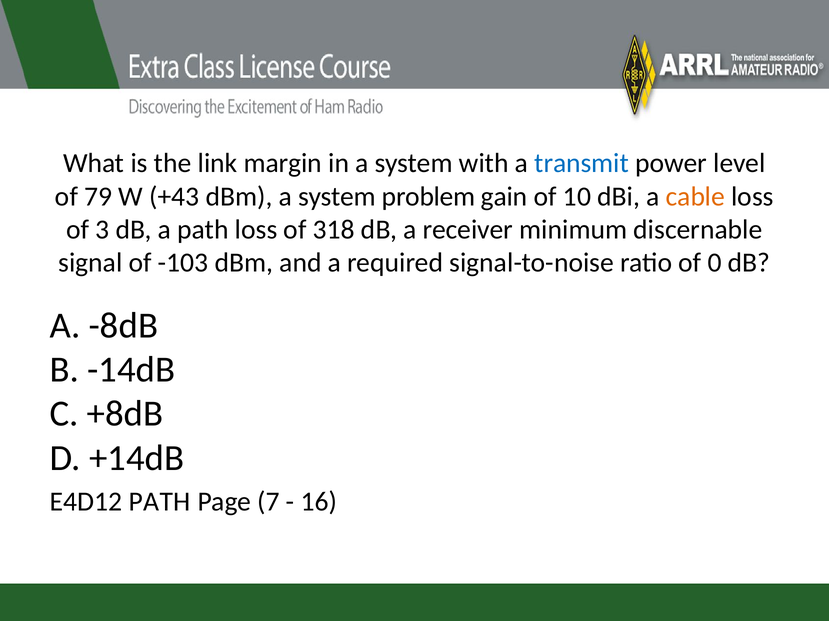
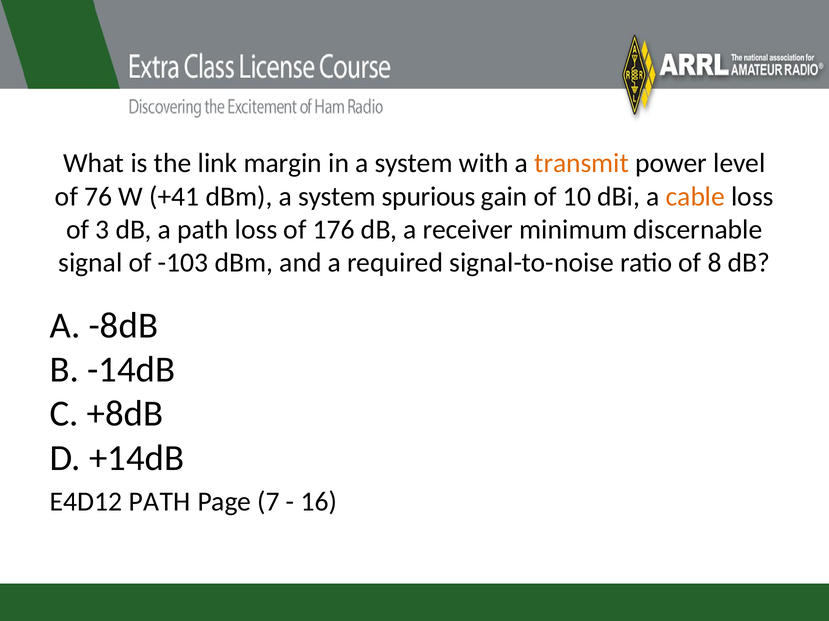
transmit colour: blue -> orange (582, 164)
79: 79 -> 76 (98, 197)
+43: +43 -> +41 (174, 197)
problem: problem -> spurious (429, 197)
318: 318 -> 176 (334, 230)
0: 0 -> 8 (715, 263)
